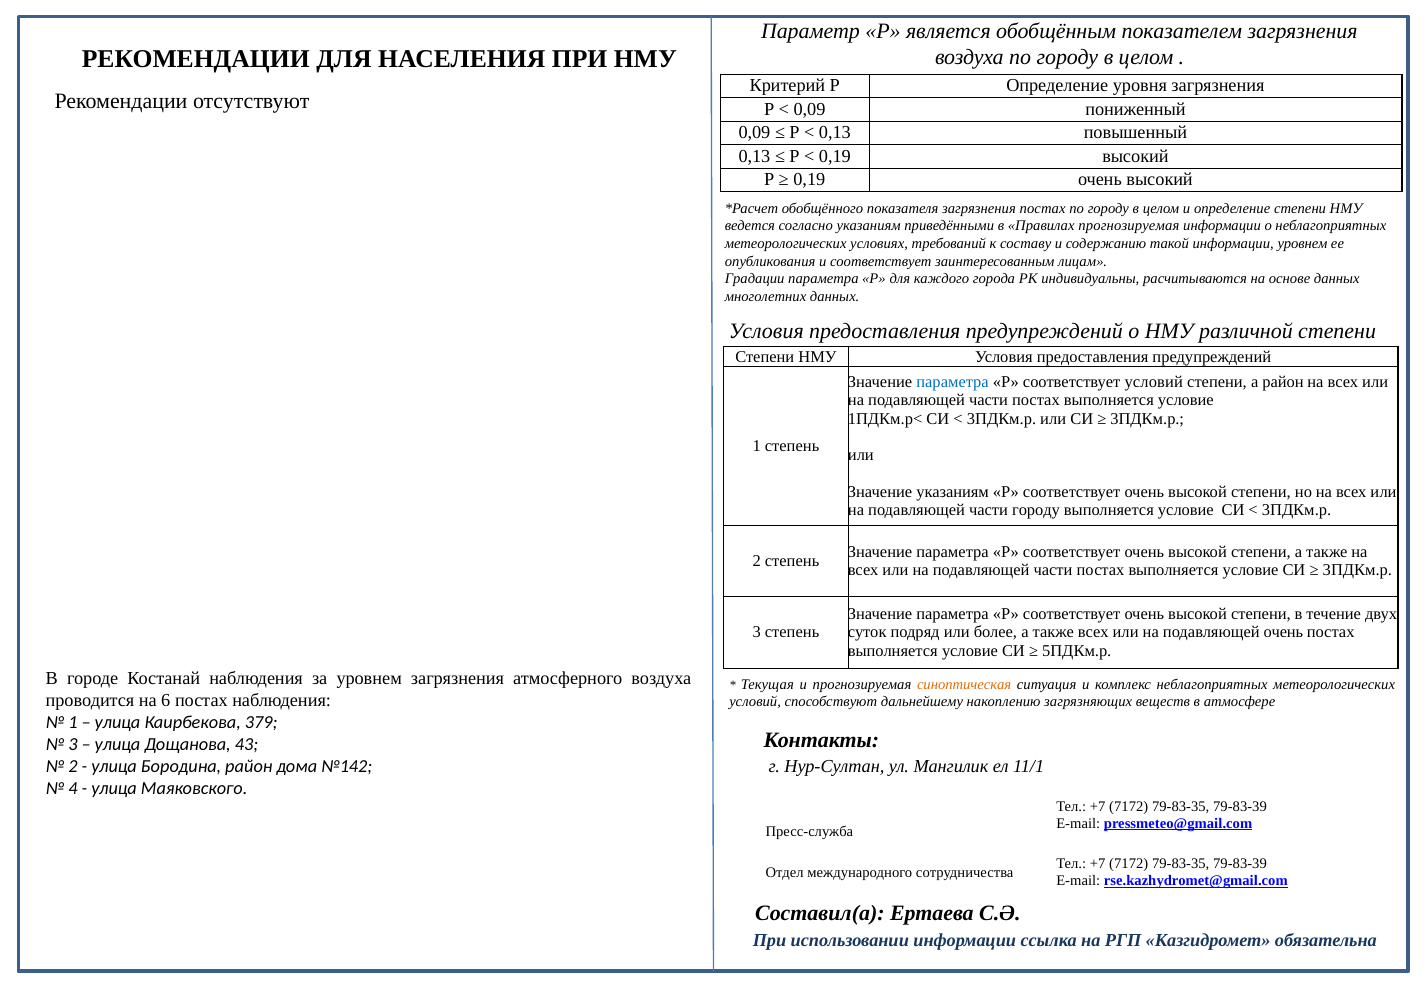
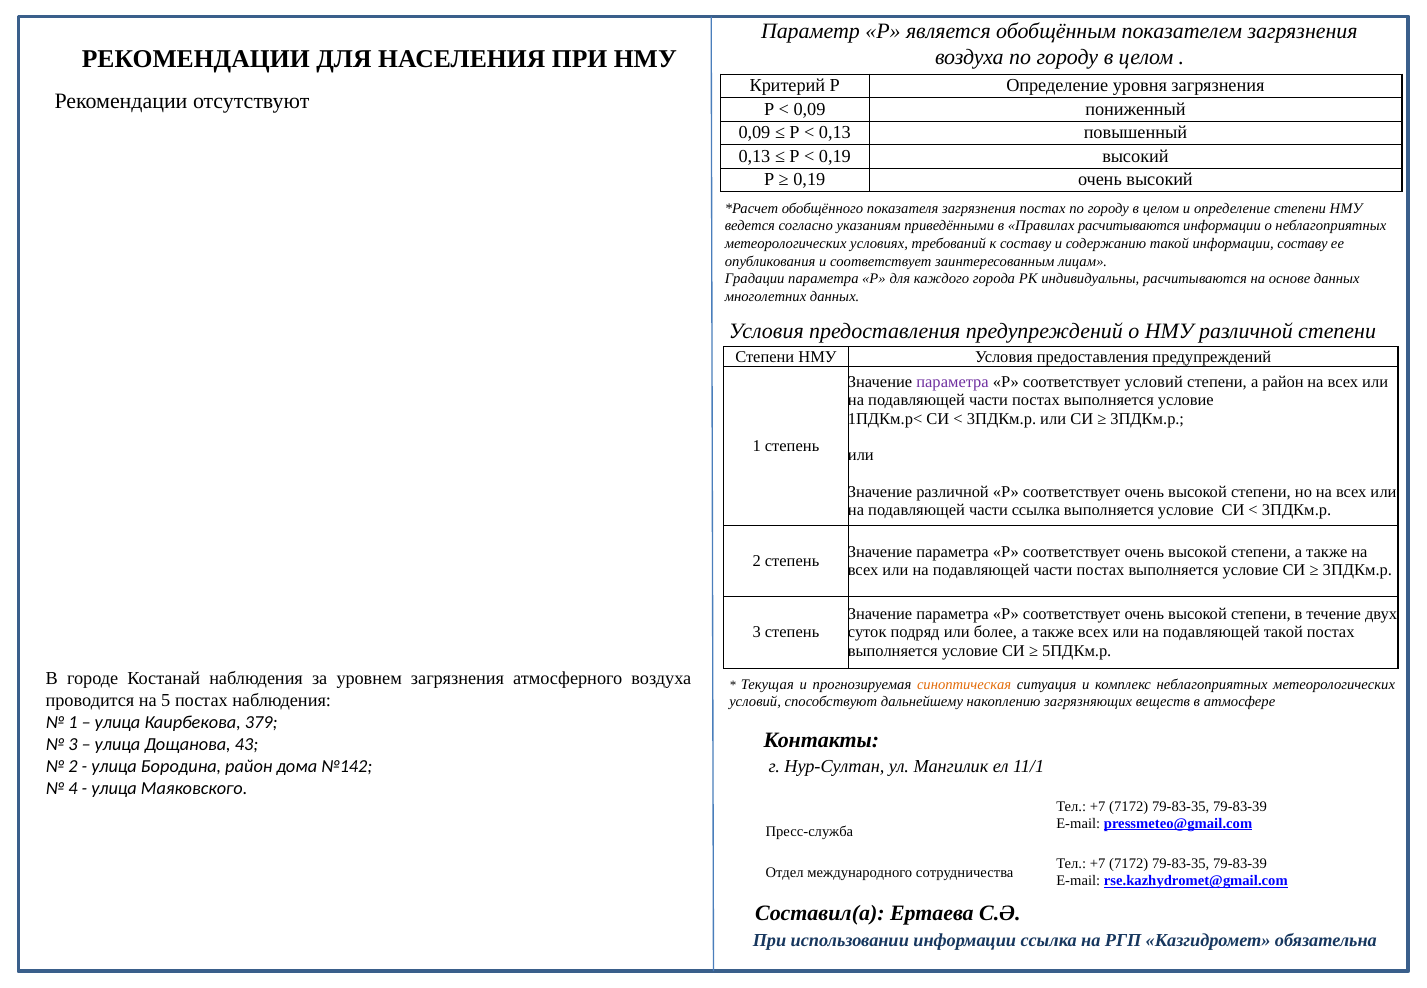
Правилах прогнозируемая: прогнозируемая -> расчитываются (1129, 226)
информации уровнем: уровнем -> составу (1303, 244)
параметра colour: blue -> purple (952, 382)
Значение указаниям: указаниям -> различной (953, 492)
части городу: городу -> ссылка (1036, 510)
подавляющей очень: очень -> такой (1283, 632)
6: 6 -> 5 (166, 701)
